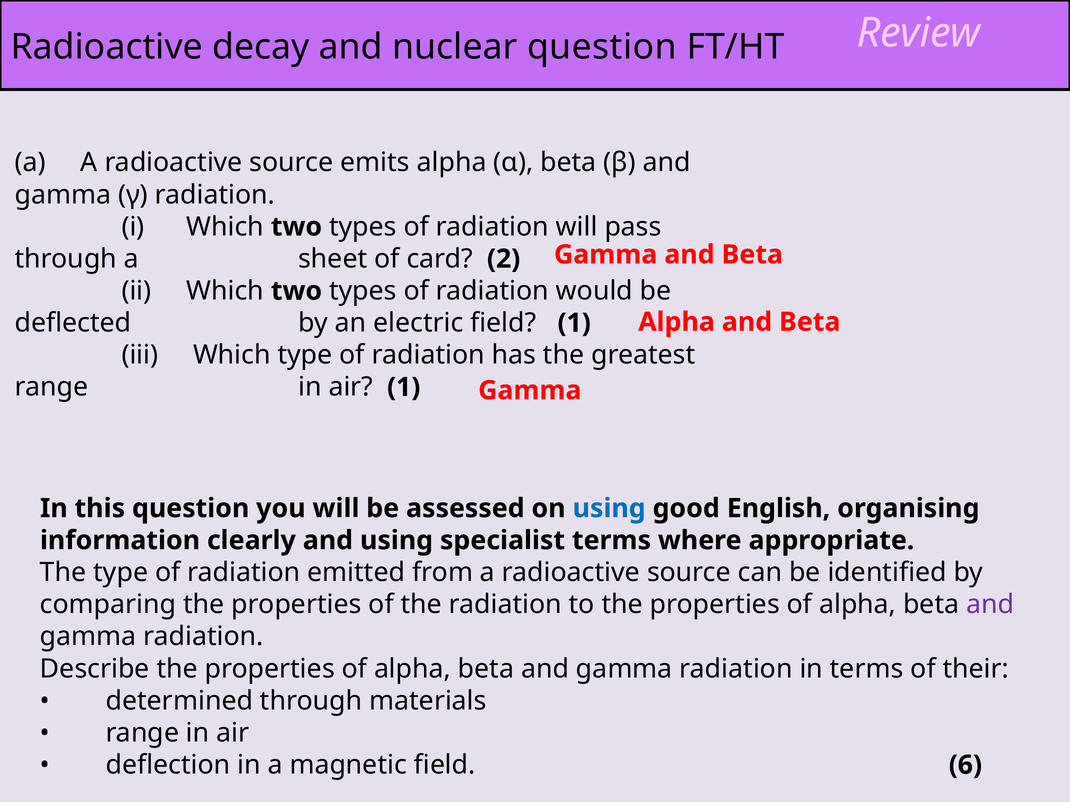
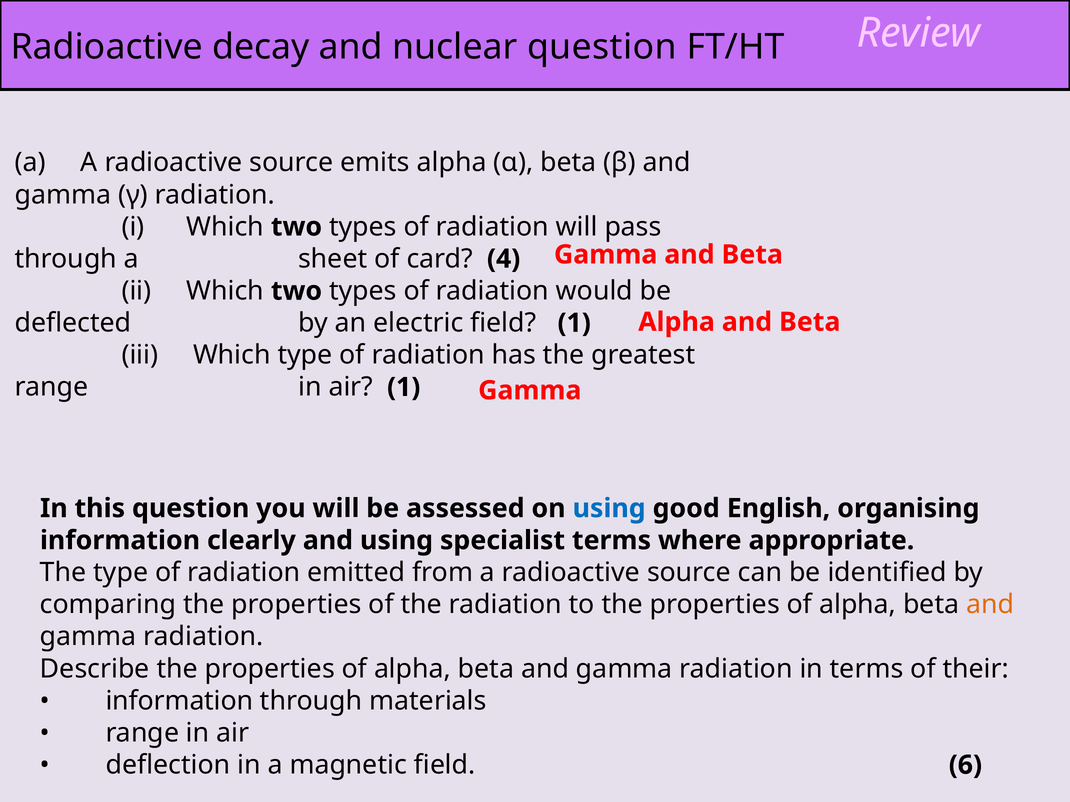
2: 2 -> 4 (504, 259)
and colour: purple -> orange (990, 605)
determined: determined -> information (179, 701)
